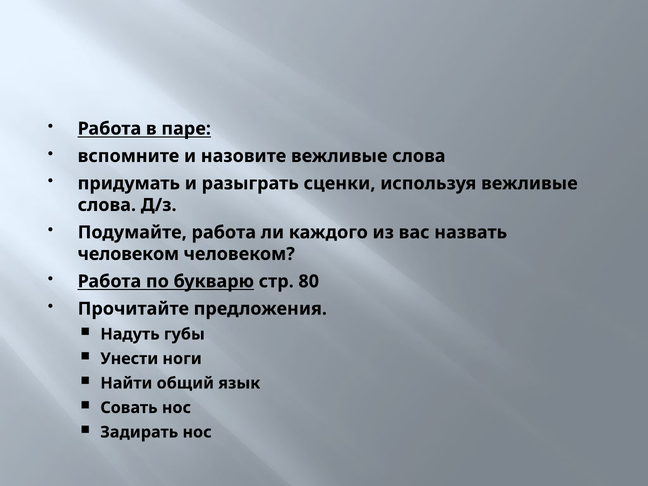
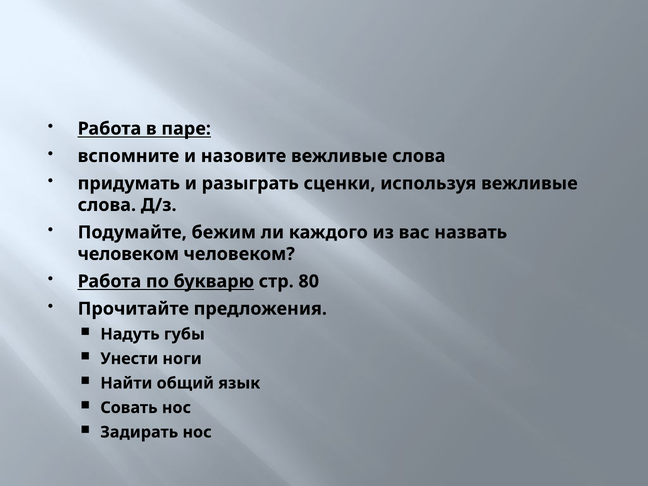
Подумайте работа: работа -> бежим (224, 232)
